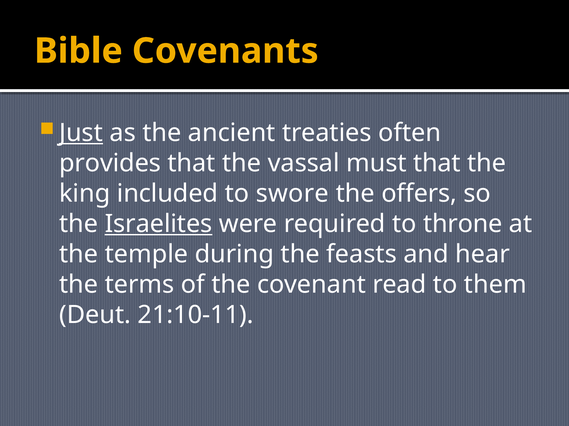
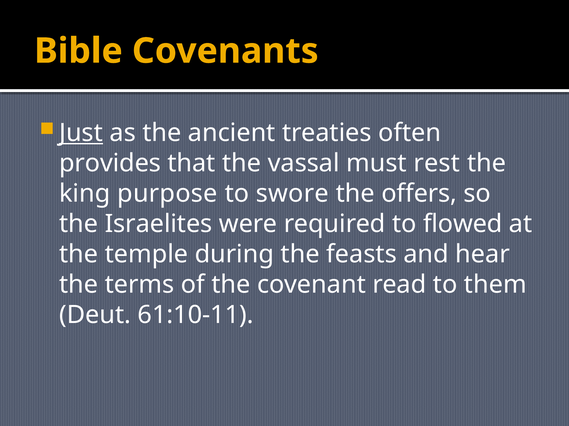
must that: that -> rest (437, 163)
included: included -> purpose (167, 194)
Israelites underline: present -> none (159, 224)
throne: throne -> flowed (463, 224)
21:10-11: 21:10-11 -> 61:10-11 (196, 315)
